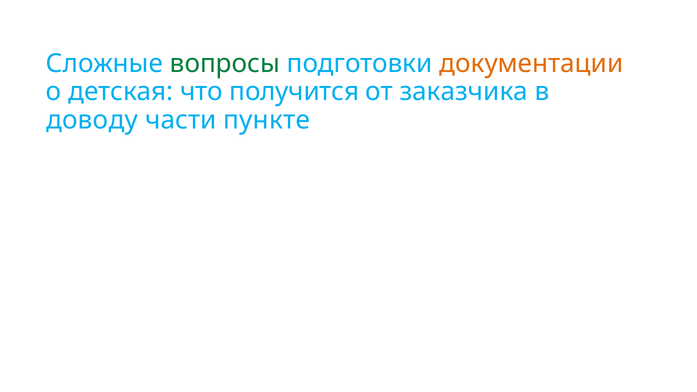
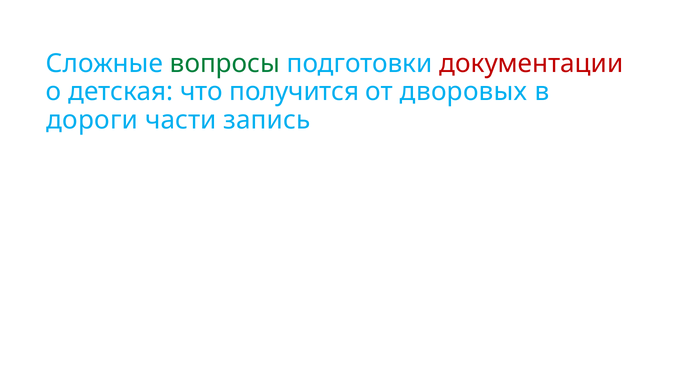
документации colour: orange -> red (531, 63)
заказчика: заказчика -> дворовых (464, 92)
доводу: доводу -> дороги (92, 120)
пункте: пункте -> запись (267, 120)
